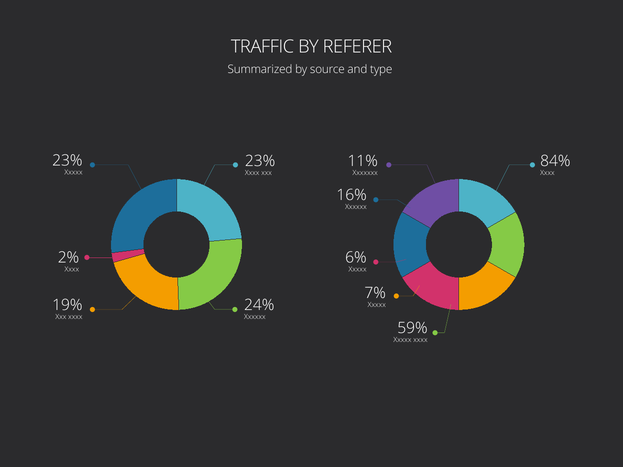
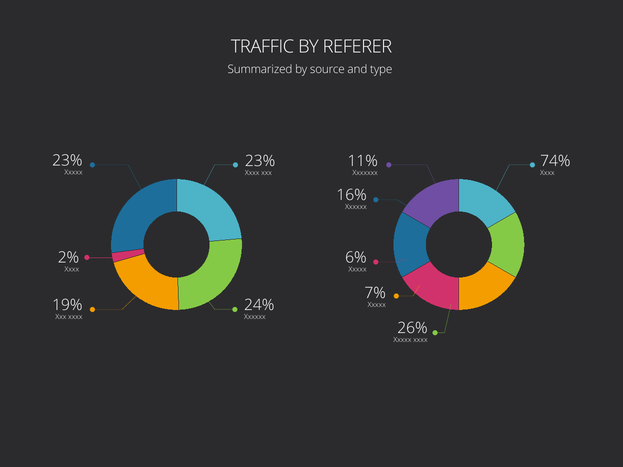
84%: 84% -> 74% (555, 161)
59%: 59% -> 26% (412, 328)
